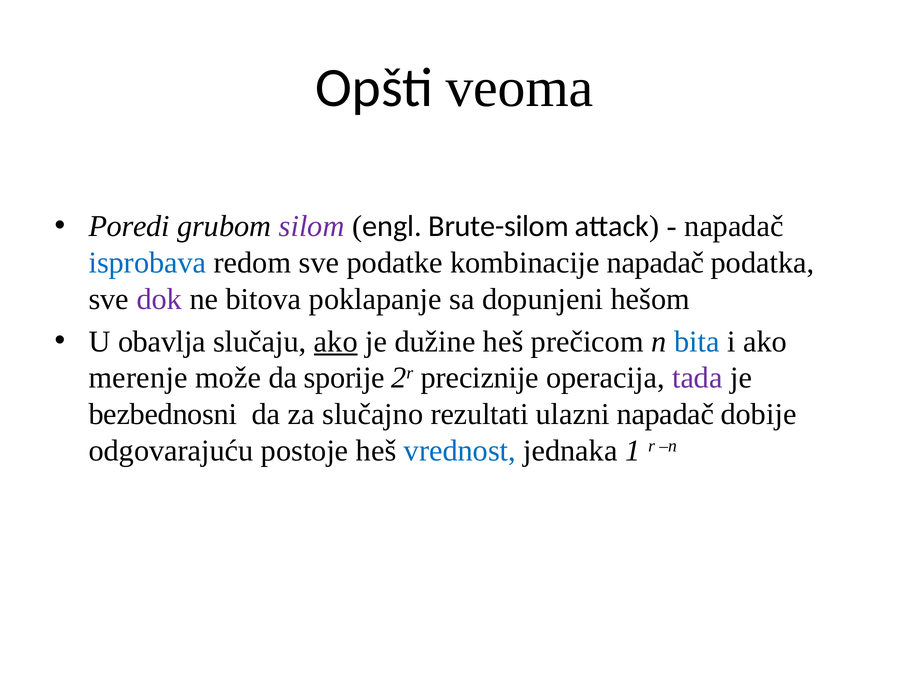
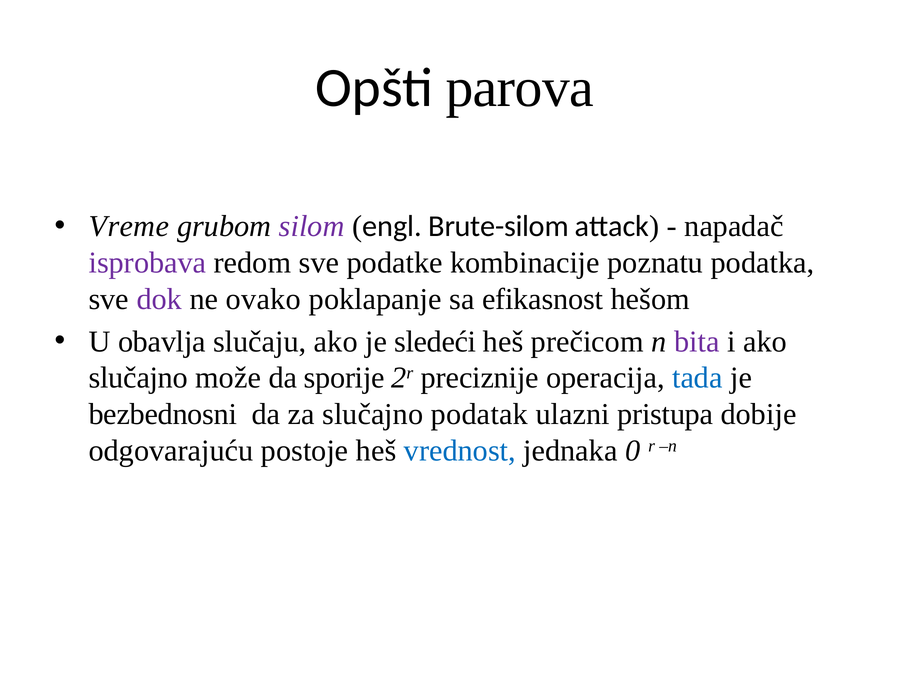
veoma: veoma -> parova (520, 88)
Poredi: Poredi -> Vreme (129, 226)
isprobava colour: blue -> purple (147, 263)
kombinacije napadač: napadač -> poznatu (655, 263)
bitova: bitova -> ovako (263, 299)
dopunjeni: dopunjeni -> efikasnost (543, 299)
ako underline: present -> none (336, 341)
dužine: dužine -> sledeći (435, 341)
bita colour: blue -> purple (697, 341)
merenje: merenje -> slučajno (138, 378)
tada colour: purple -> blue (697, 378)
rezultati: rezultati -> podatak (479, 414)
ulazni napadač: napadač -> pristupa (665, 414)
1: 1 -> 0 (633, 451)
